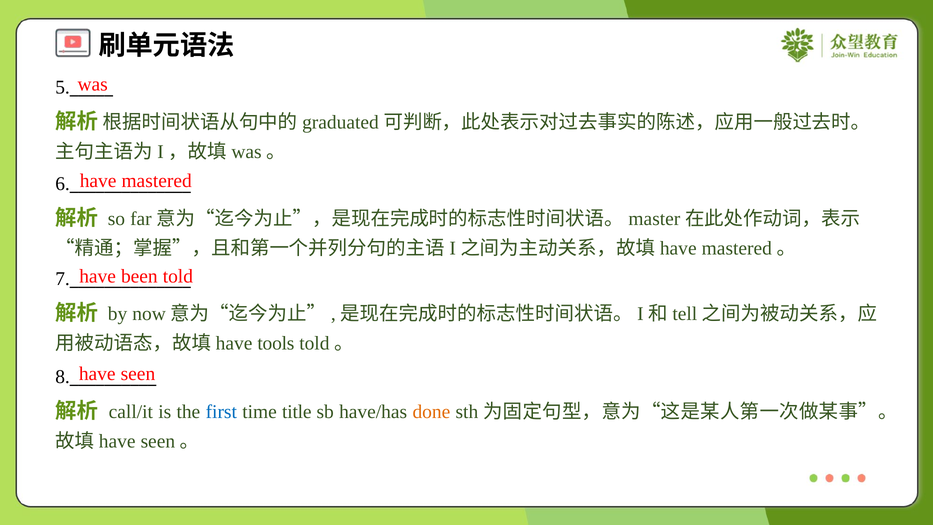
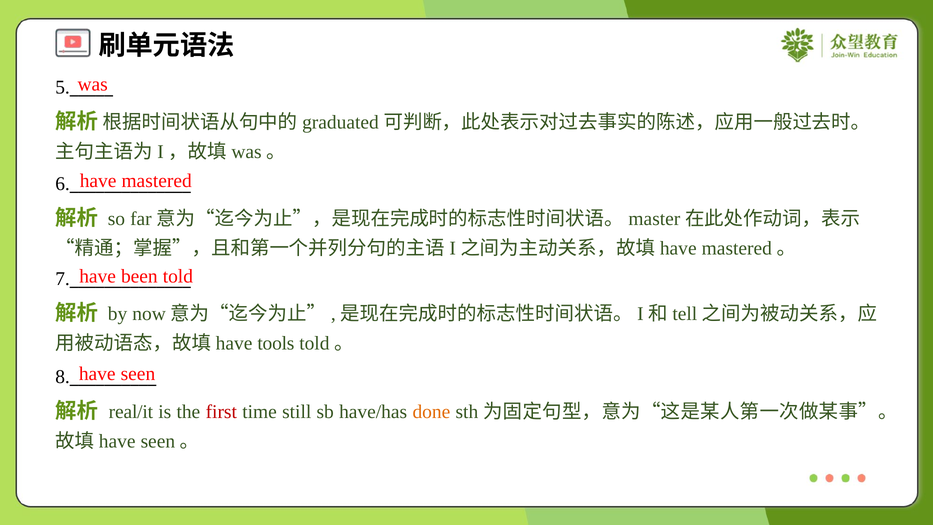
call/it: call/it -> real/it (131, 412)
first colour: blue -> red (221, 412)
title: title -> still (297, 412)
